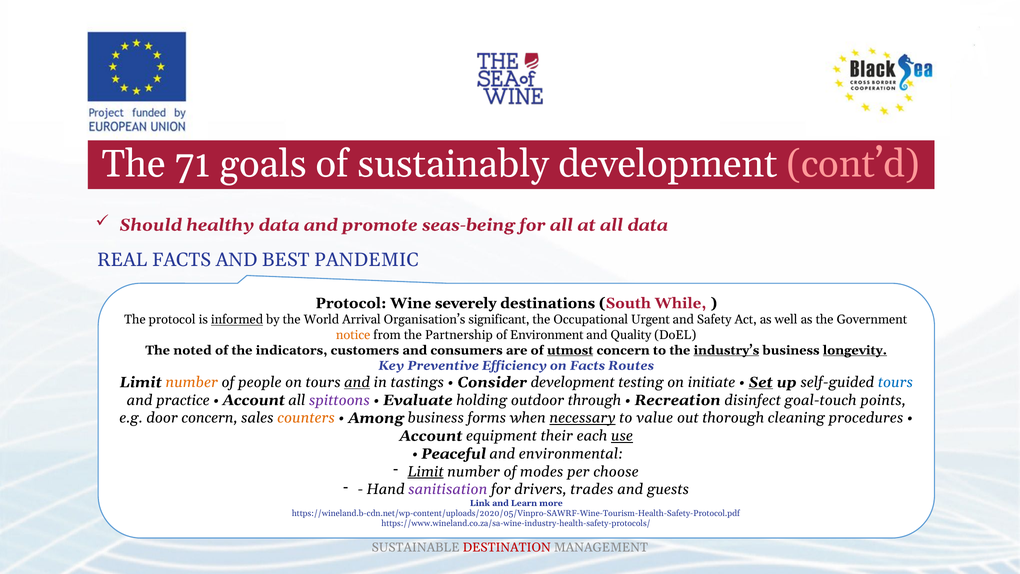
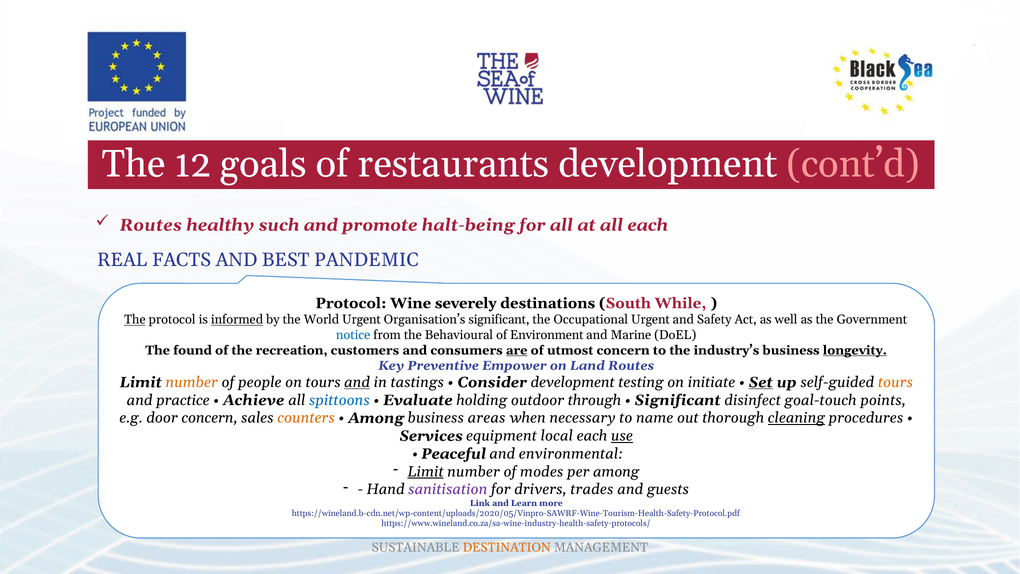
71: 71 -> 12 (193, 164)
sustainably: sustainably -> restaurants (454, 164)
Should: Should -> Routes (151, 225)
healthy data: data -> such (279, 225)
seas-being: seas-being -> halt-being (468, 225)
all data: data -> each (648, 225)
The underline: none -> present (135, 320)
World Arrival: Arrival -> Urgent (361, 320)
notice colour: orange -> blue (353, 335)
Partnership: Partnership -> Behavioural (459, 335)
Quality: Quality -> Marine (631, 335)
noted: noted -> found (193, 350)
indicators: indicators -> recreation (292, 350)
are underline: none -> present (517, 350)
utmost underline: present -> none (570, 350)
industry’s underline: present -> none (726, 350)
Efficiency: Efficiency -> Empower (514, 365)
on Facts: Facts -> Land (587, 365)
tours colour: blue -> orange (895, 382)
Account: Account -> Achieve (254, 400)
spittoons colour: purple -> blue (339, 400)
Recreation: Recreation -> Significant (678, 400)
forms: forms -> areas (487, 418)
necessary underline: present -> none (583, 418)
value: value -> name (655, 418)
cleaning underline: none -> present (796, 418)
Account: Account -> Services (431, 436)
their: their -> local (557, 436)
per choose: choose -> among (616, 471)
DESTINATION colour: red -> orange (507, 547)
